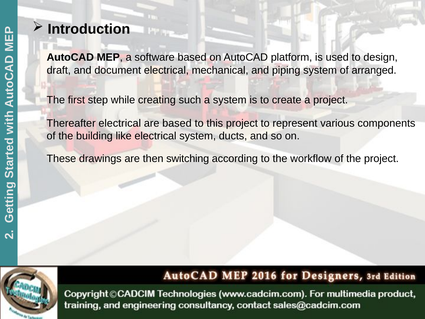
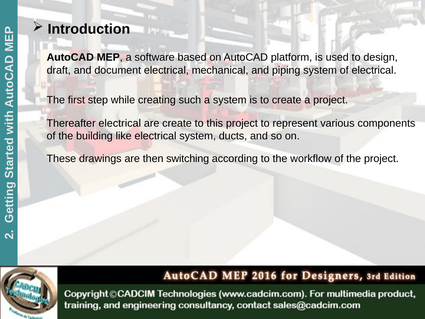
of arranged: arranged -> electrical (374, 70)
are based: based -> create (177, 123)
